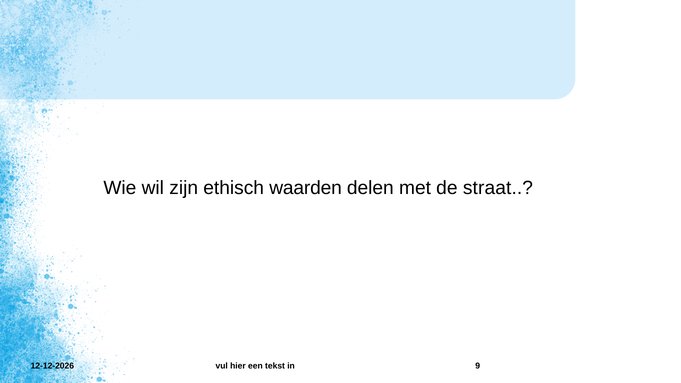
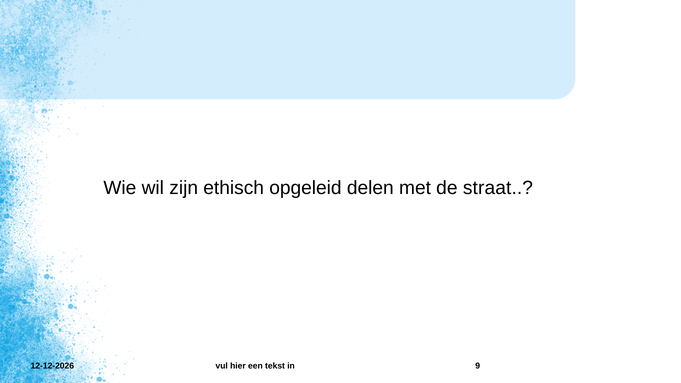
waarden: waarden -> opgeleid (305, 188)
